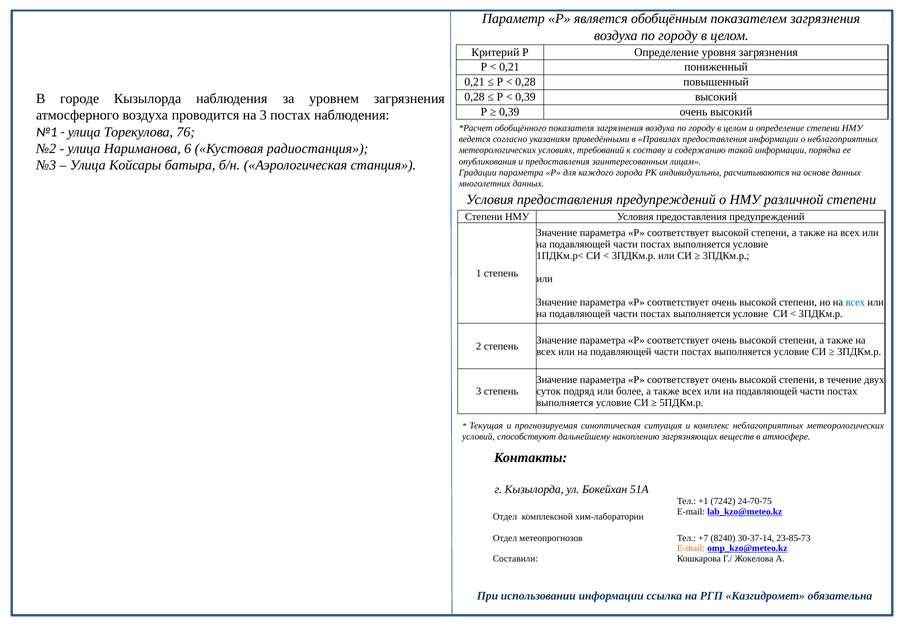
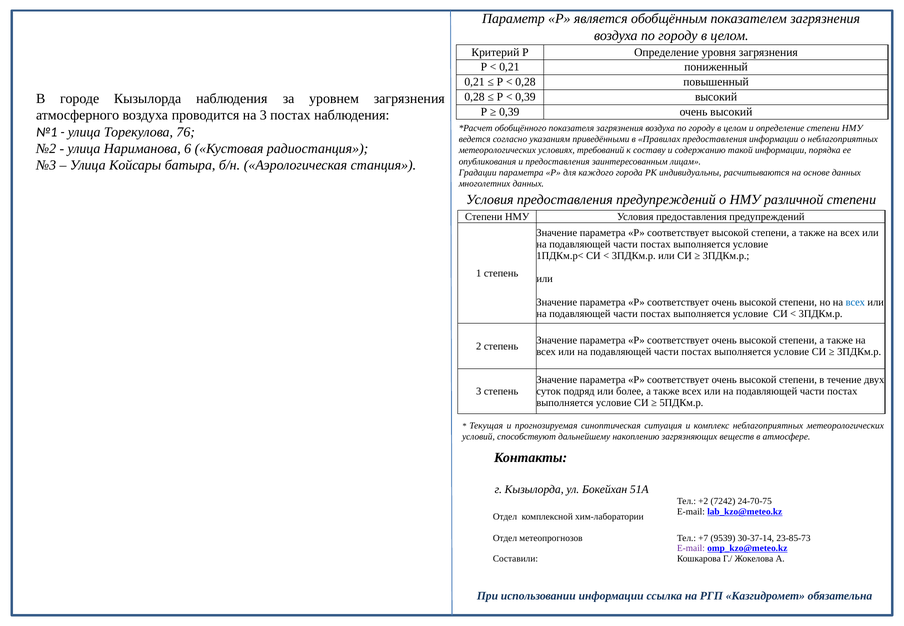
+1: +1 -> +2 (703, 501)
8240: 8240 -> 9539 (723, 538)
E-mail colour: orange -> purple (691, 548)
